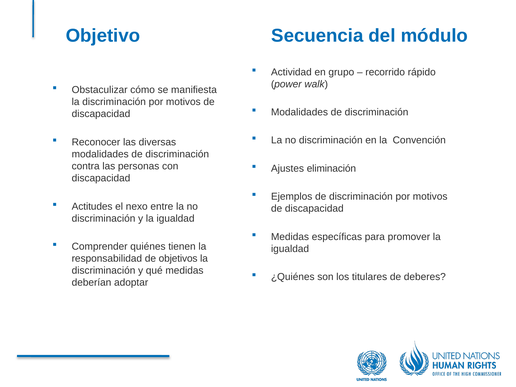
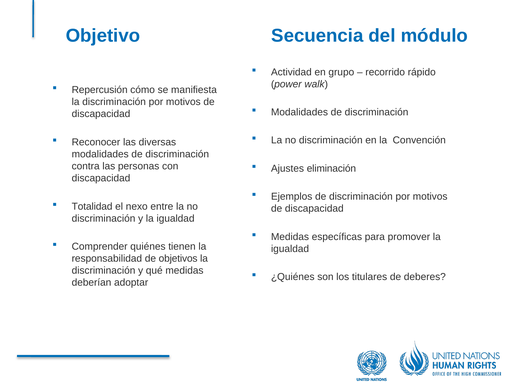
Obstaculizar: Obstaculizar -> Repercusión (100, 90)
Actitudes: Actitudes -> Totalidad (92, 206)
